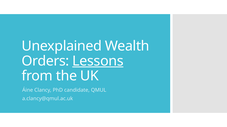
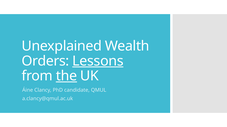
the underline: none -> present (66, 76)
